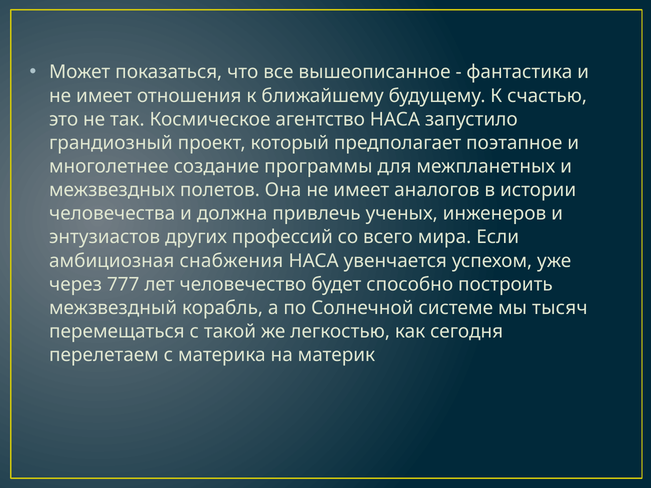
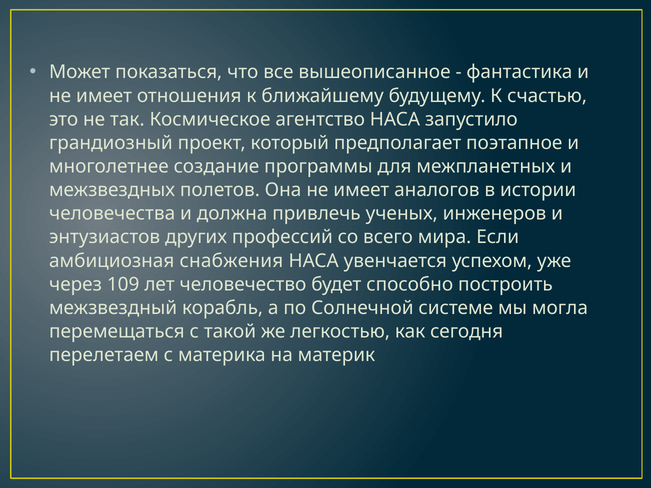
777: 777 -> 109 (123, 284)
тысяч: тысяч -> могла (560, 308)
